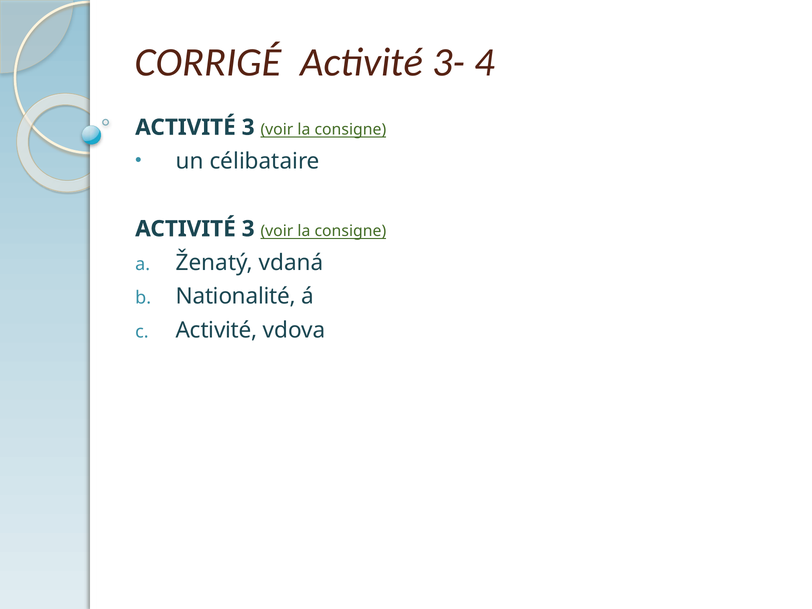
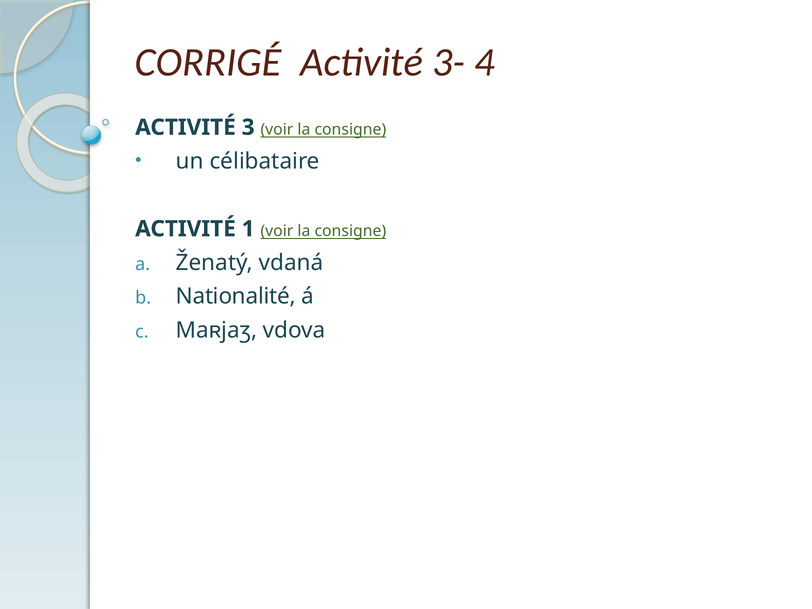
3: 3 -> 1 (248, 229)
Activité: Activité -> Maʀjaʒ (216, 330)
